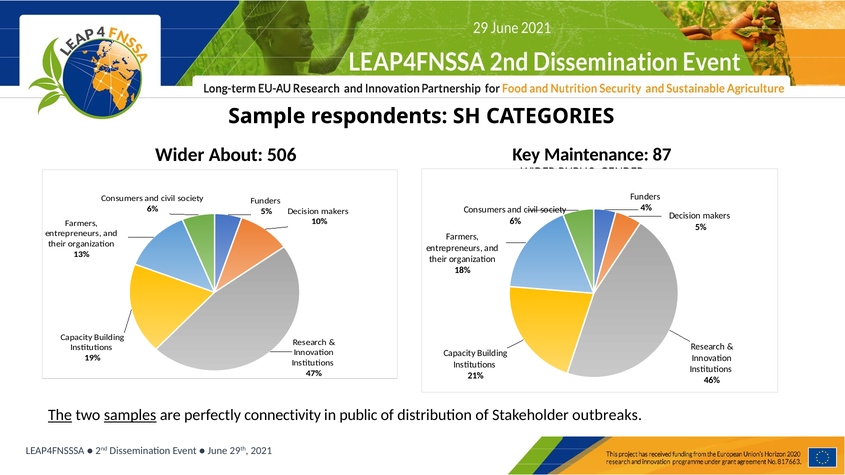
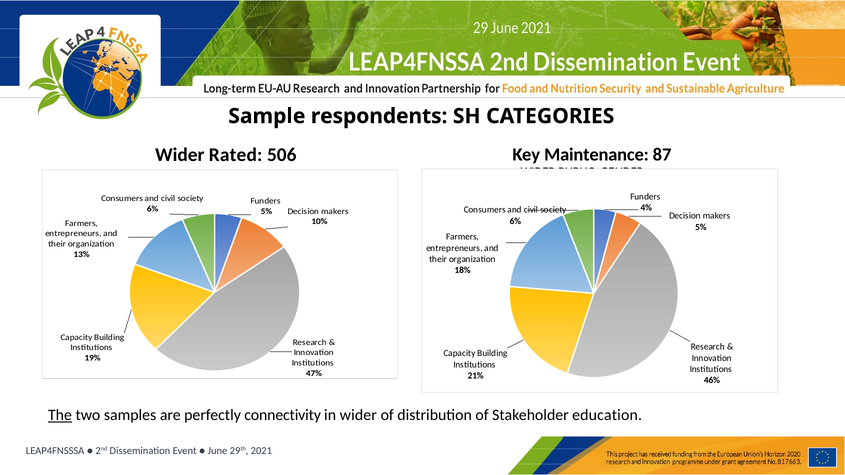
About: About -> Rated (236, 155)
samples underline: present -> none (130, 415)
in public: public -> wider (358, 415)
outbreaks: outbreaks -> education (607, 415)
